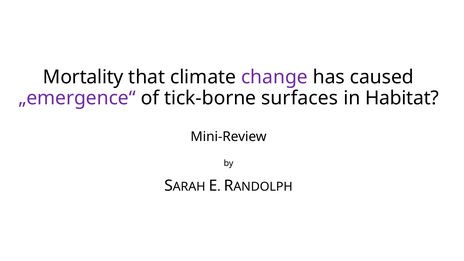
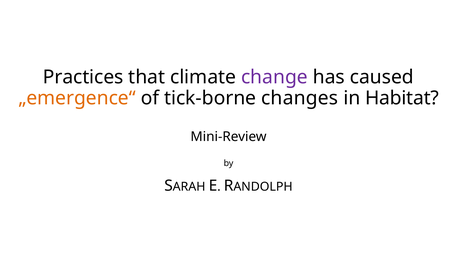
Mortality: Mortality -> Practices (83, 77)
„emergence“ colour: purple -> orange (77, 98)
surfaces: surfaces -> changes (300, 98)
